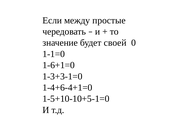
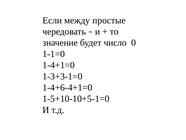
своей: своей -> число (115, 43)
1-6+1=0: 1-6+1=0 -> 1-4+1=0 (59, 65)
